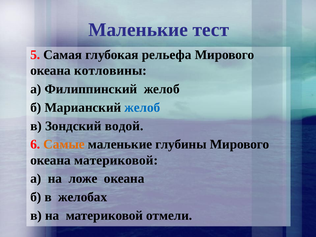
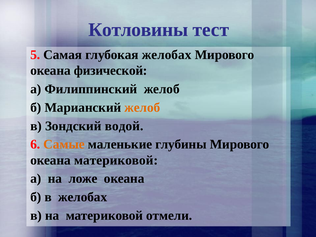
Маленькие: Маленькие -> Котловины (138, 30)
глубокая рельефа: рельефа -> желобах (167, 55)
котловины: котловины -> физической (111, 71)
желоб colour: blue -> orange (142, 108)
